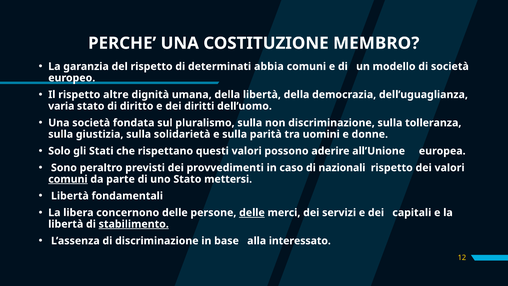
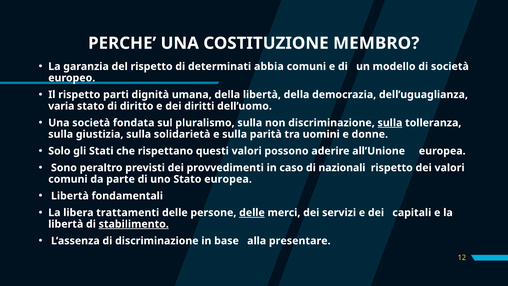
altre: altre -> parti (116, 95)
sulla underline: none -> present (390, 123)
comuni underline: present -> none (68, 179)
Stato mettersi: mettersi -> europea (228, 179)
concernono: concernono -> trattamenti (128, 212)
interessato: interessato -> presentare (300, 241)
